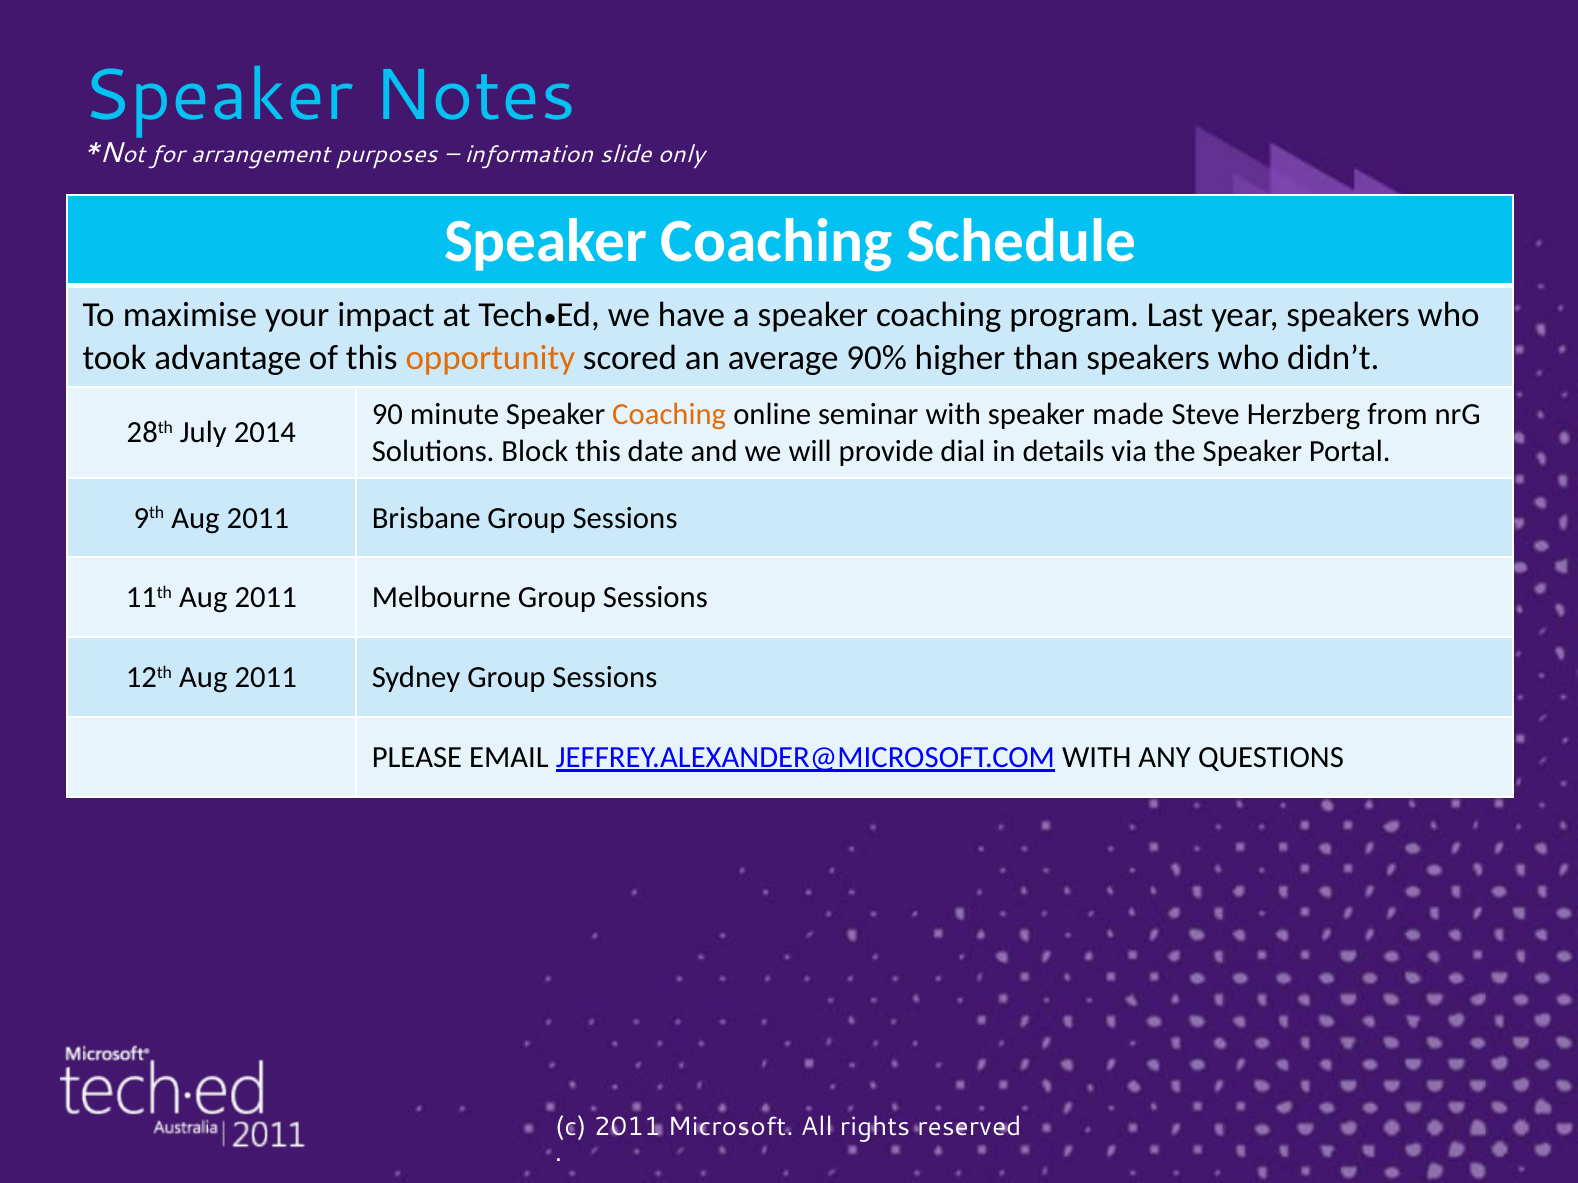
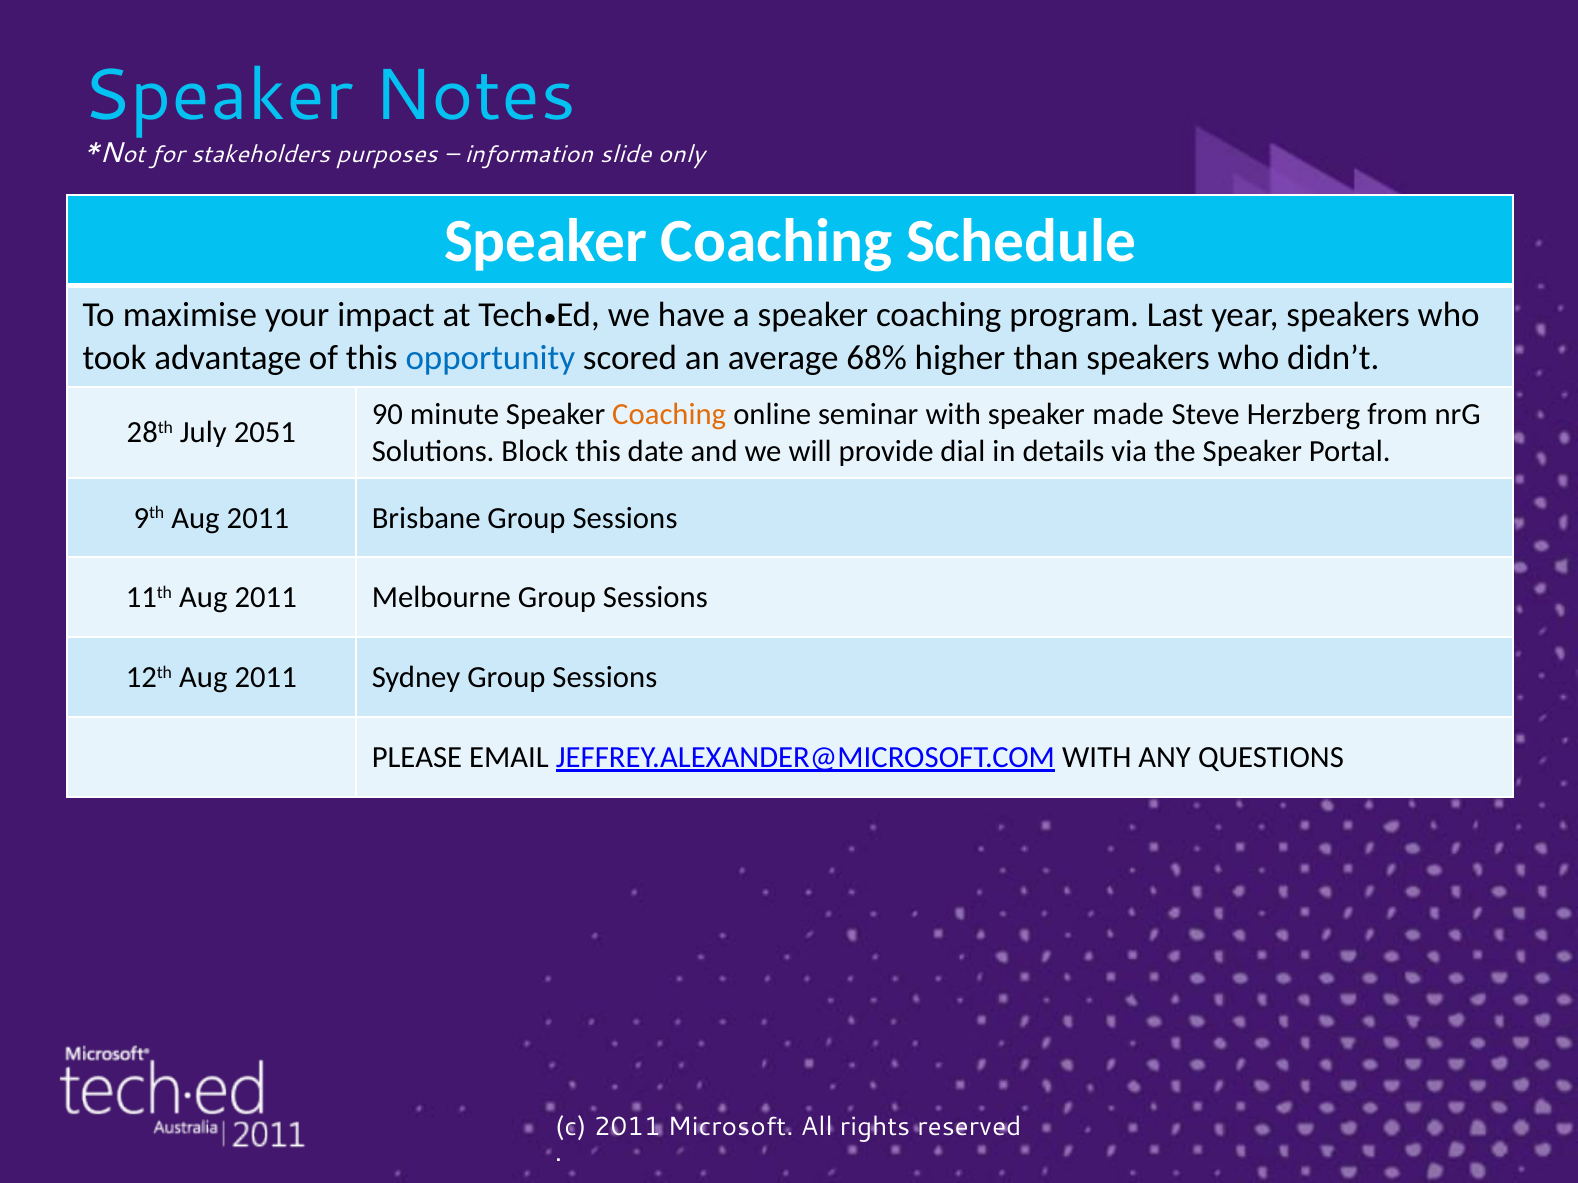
arrangement: arrangement -> stakeholders (260, 155)
opportunity colour: orange -> blue (490, 358)
90%: 90% -> 68% (877, 358)
2014: 2014 -> 2051 (265, 433)
